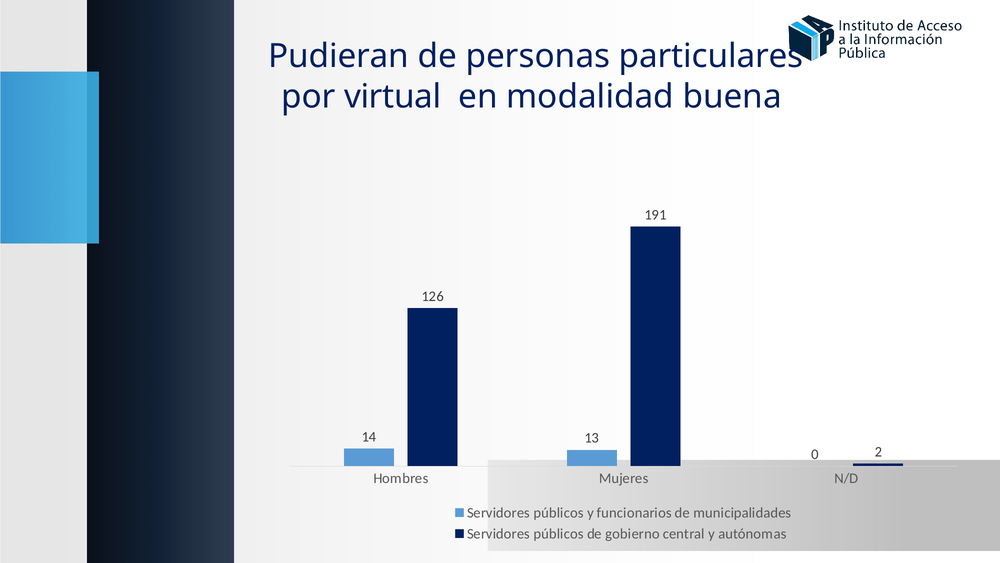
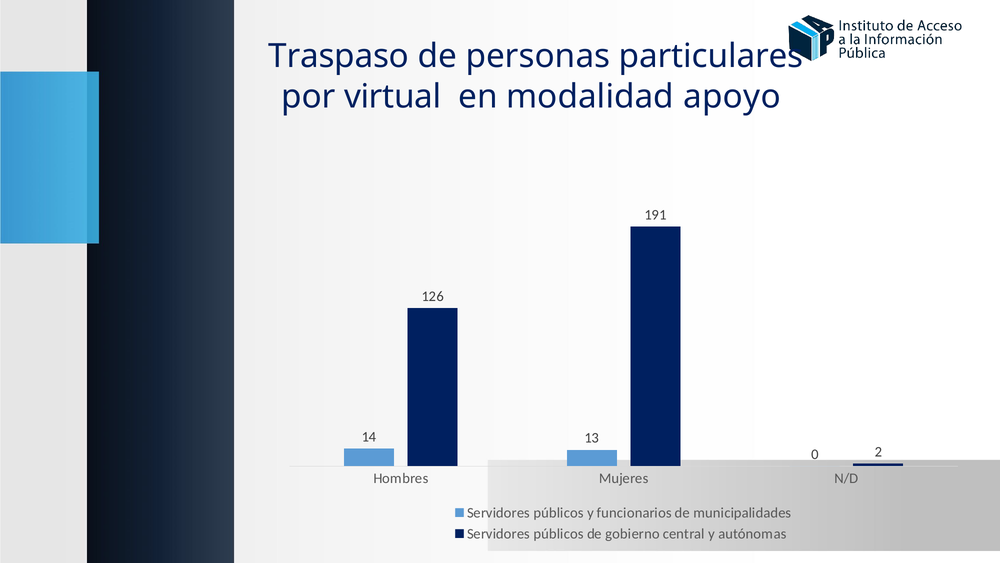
Pudieran: Pudieran -> Traspaso (339, 56)
buena: buena -> apoyo (732, 97)
